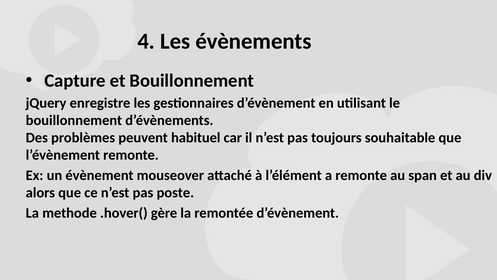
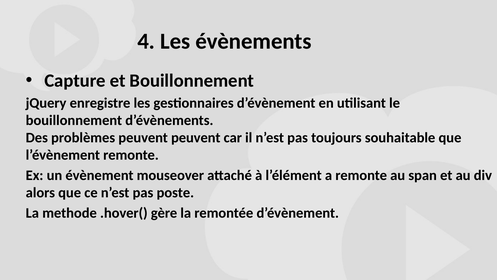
peuvent habituel: habituel -> peuvent (196, 138)
